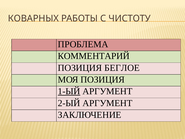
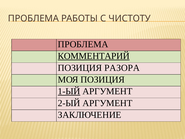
КОВАРНЫХ: КОВАРНЫХ -> ПРОБЛЕМА (33, 18)
КОММЕНТАРИЙ underline: none -> present (94, 56)
БЕГЛОЕ: БЕГЛОЕ -> РАЗОРА (122, 68)
